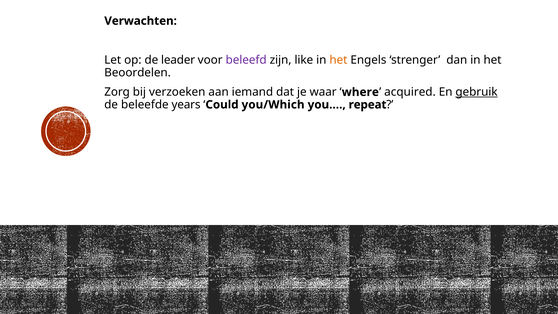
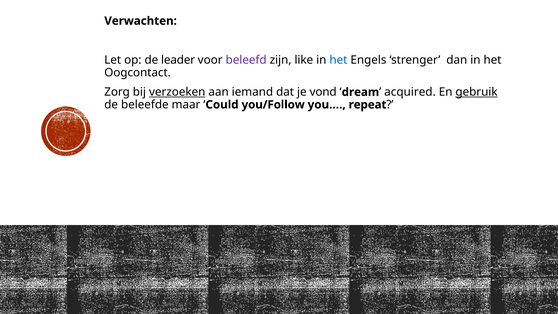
het colour: orange -> blue (338, 60)
Beoordelen: Beoordelen -> Oogcontact (138, 73)
verzoeken underline: none -> present (177, 92)
waar: waar -> vond (323, 92)
where: where -> dream (360, 92)
years: years -> maar (186, 105)
you/Which: you/Which -> you/Follow (273, 105)
